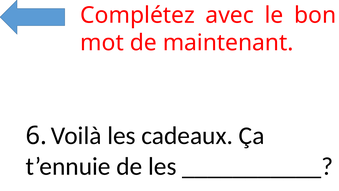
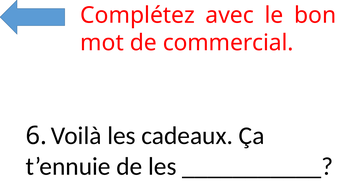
maintenant: maintenant -> commercial (228, 43)
